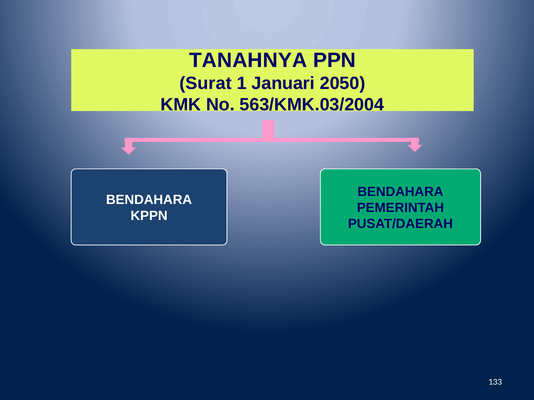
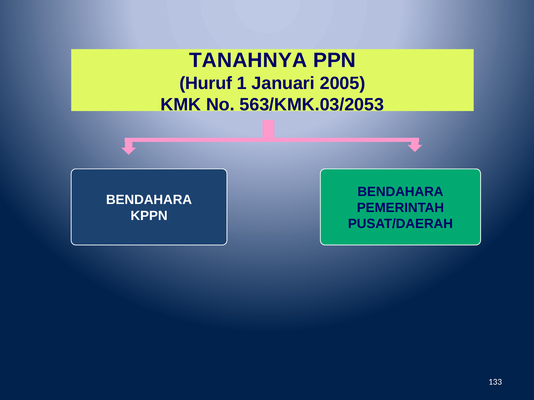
Surat: Surat -> Huruf (206, 83)
2050: 2050 -> 2005 (343, 83)
563/KMK.03/2004: 563/KMK.03/2004 -> 563/KMK.03/2053 (312, 105)
